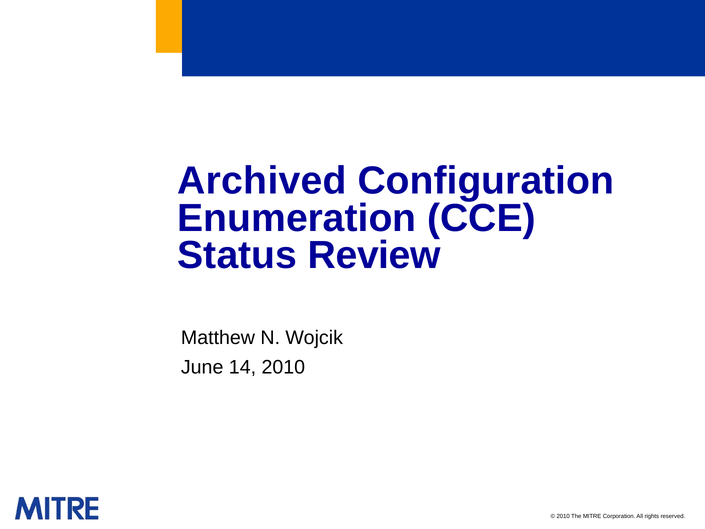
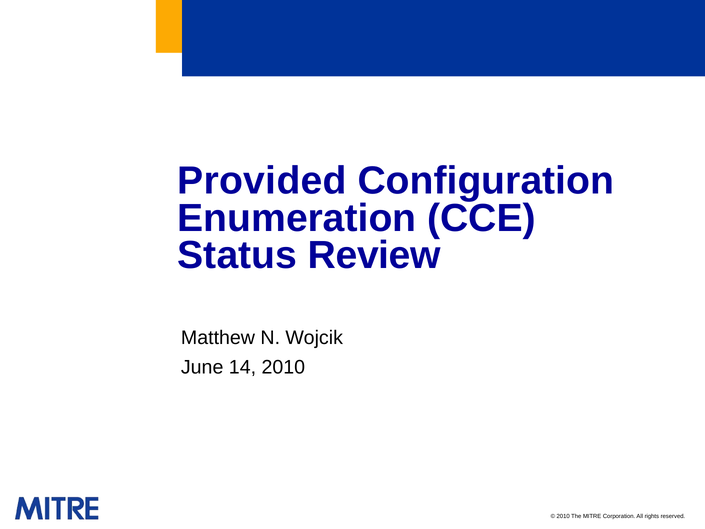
Archived: Archived -> Provided (262, 181)
